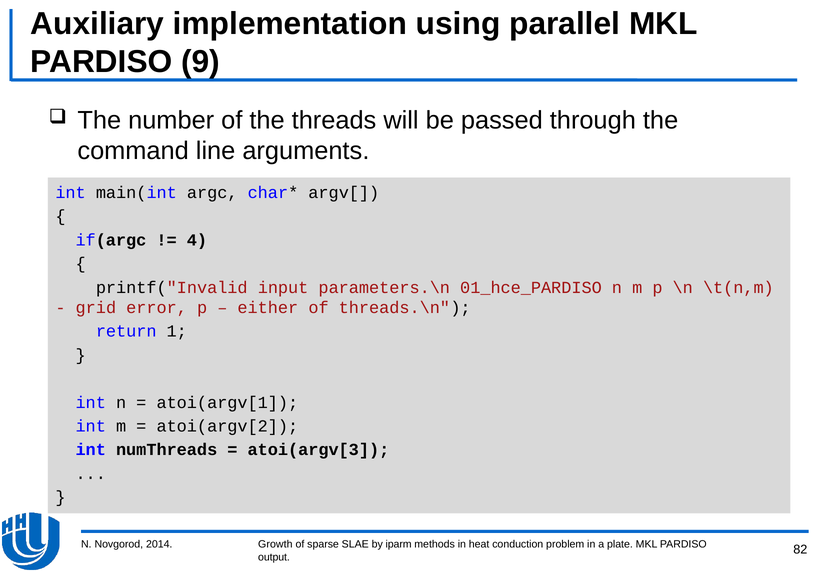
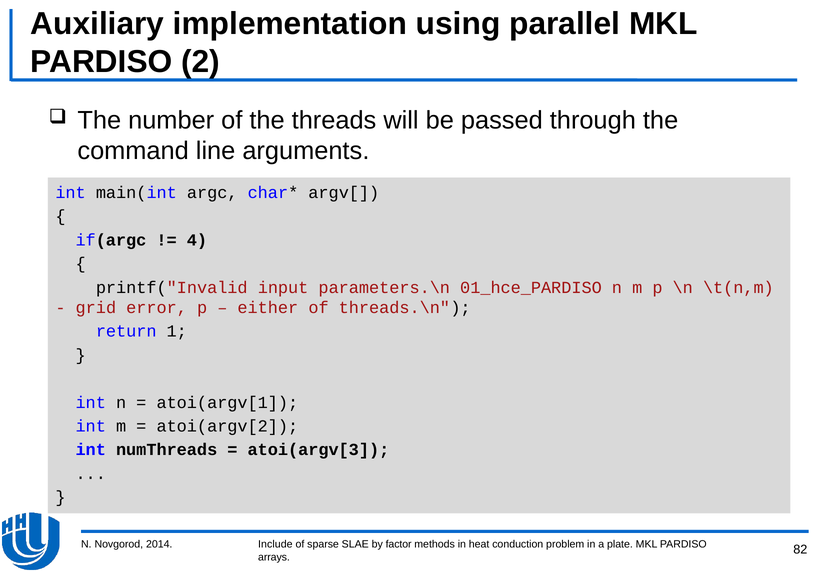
9: 9 -> 2 (201, 62)
Growth: Growth -> Include (275, 545)
iparm: iparm -> factor (399, 545)
output: output -> arrays (274, 557)
